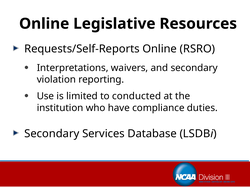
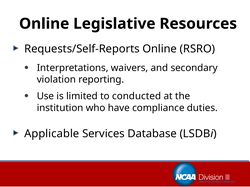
Secondary: Secondary -> Applicable (52, 134)
